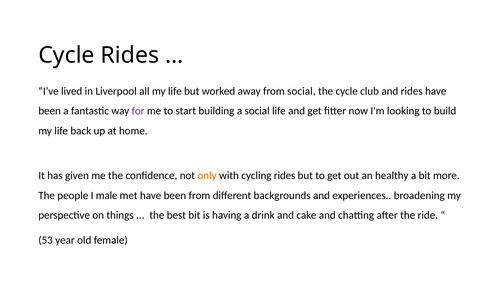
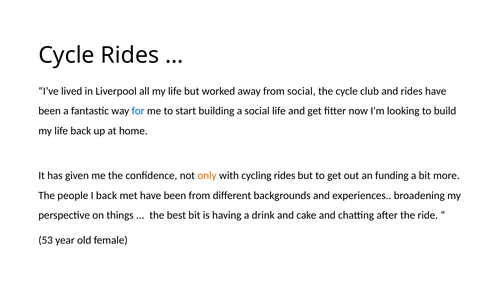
for colour: purple -> blue (138, 111)
healthy: healthy -> funding (392, 176)
I male: male -> back (107, 195)
